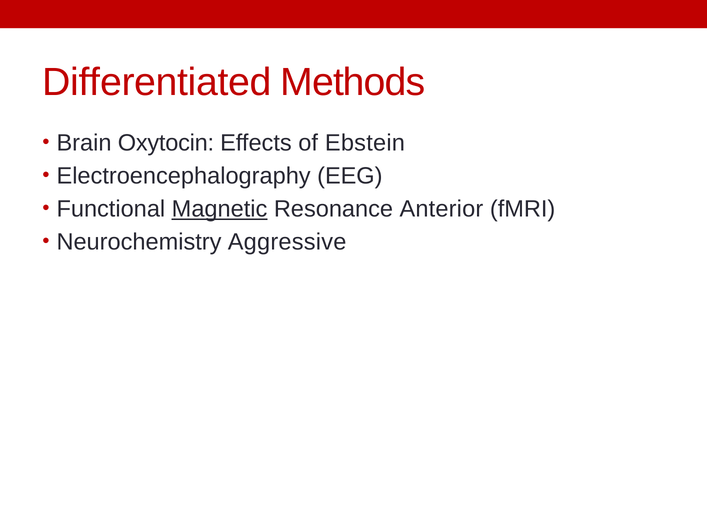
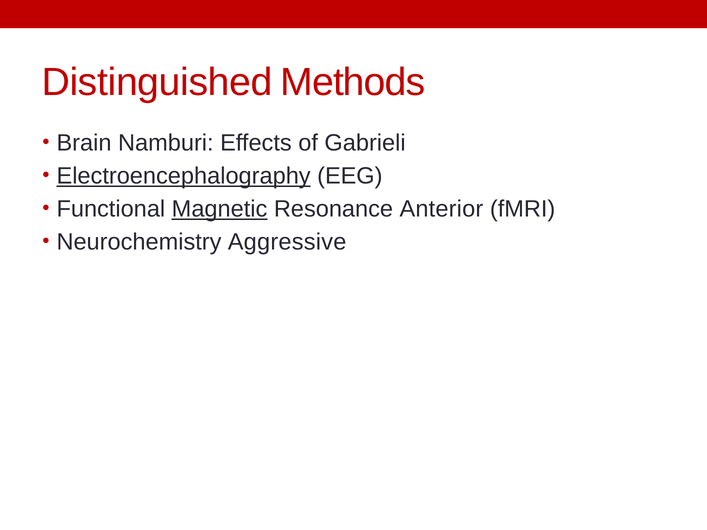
Differentiated: Differentiated -> Distinguished (157, 82)
Oxytocin: Oxytocin -> Namburi (166, 143)
Ebstein: Ebstein -> Gabrieli (365, 143)
Electroencephalography underline: none -> present (184, 176)
